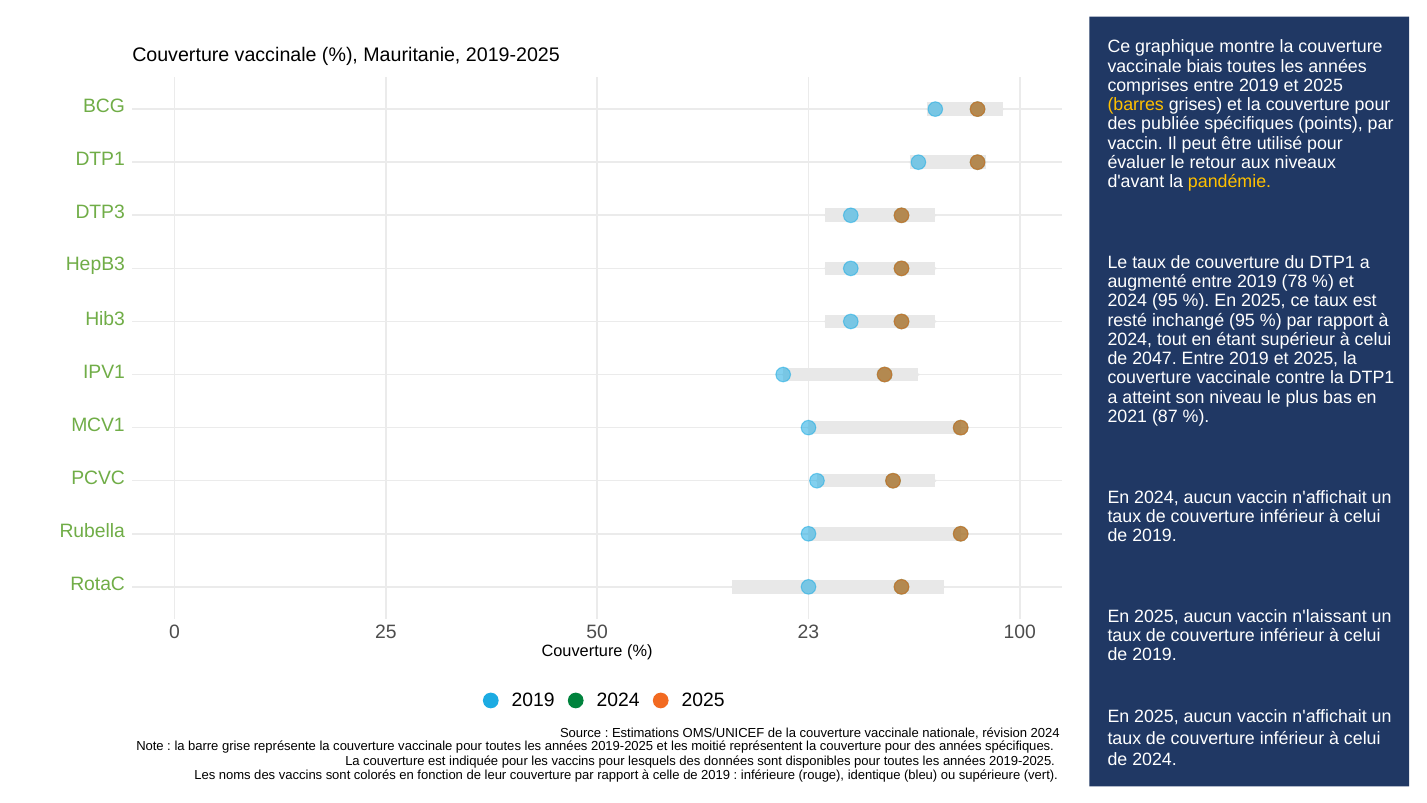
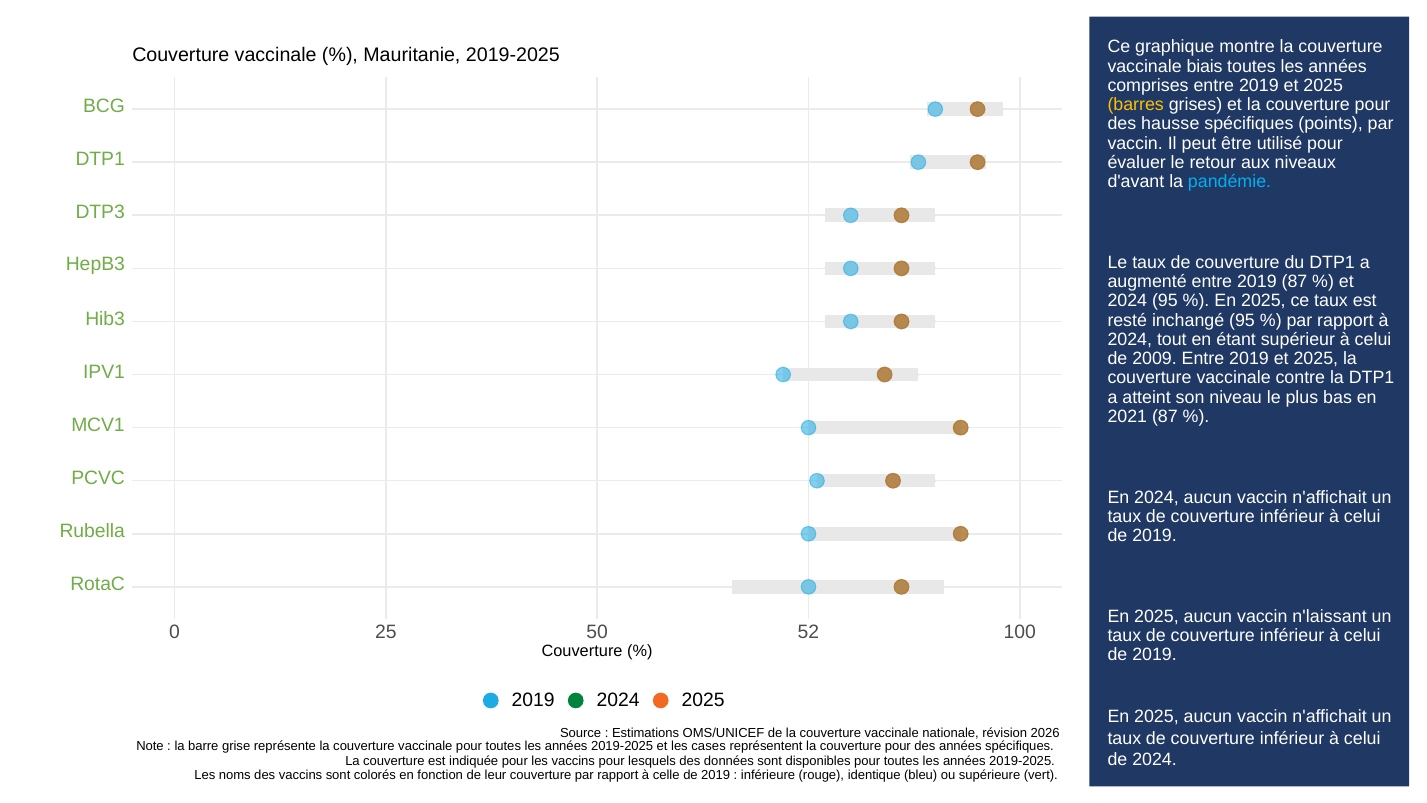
publiée: publiée -> hausse (1170, 124)
pandémie colour: yellow -> light blue (1230, 182)
2019 78: 78 -> 87 (1294, 282)
2047: 2047 -> 2009 (1154, 359)
23: 23 -> 52 (808, 632)
révision 2024: 2024 -> 2026 (1045, 733)
moitié: moitié -> cases (709, 746)
